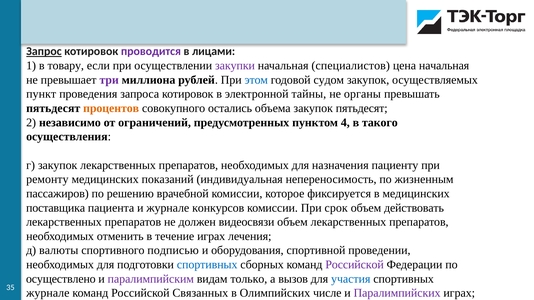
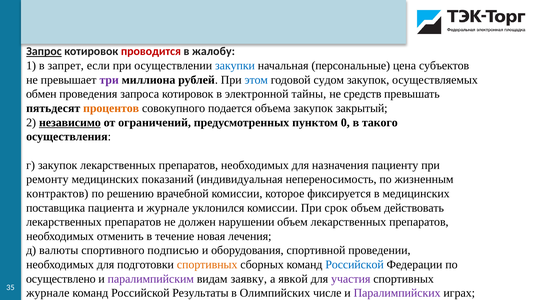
проводится colour: purple -> red (151, 51)
лицами: лицами -> жалобу (214, 51)
товару: товару -> запрет (66, 66)
закупки colour: purple -> blue (235, 66)
специалистов: специалистов -> персональные (351, 66)
цена начальная: начальная -> субъектов (444, 66)
пункт: пункт -> обмен (41, 94)
органы: органы -> средств (363, 94)
остались: остались -> подается (230, 108)
закупок пятьдесят: пятьдесят -> закрытый (362, 108)
независимо underline: none -> present (70, 123)
4: 4 -> 0 (345, 123)
пассажиров: пассажиров -> контрактов (57, 194)
конкурсов: конкурсов -> уклонился (218, 208)
видеосвязи: видеосвязи -> нарушении (247, 222)
течение играх: играх -> новая (211, 236)
спортивных colour: blue -> orange (207, 265)
Российской colour: purple -> blue (355, 265)
только: только -> заявку (249, 279)
вызов: вызов -> явкой (293, 279)
участия colour: blue -> purple (351, 279)
Связанных: Связанных -> Результаты (200, 293)
